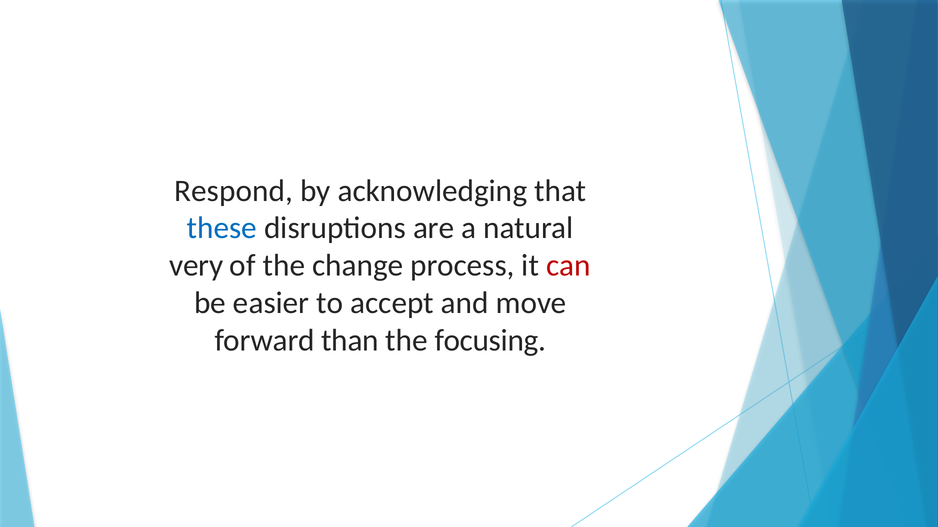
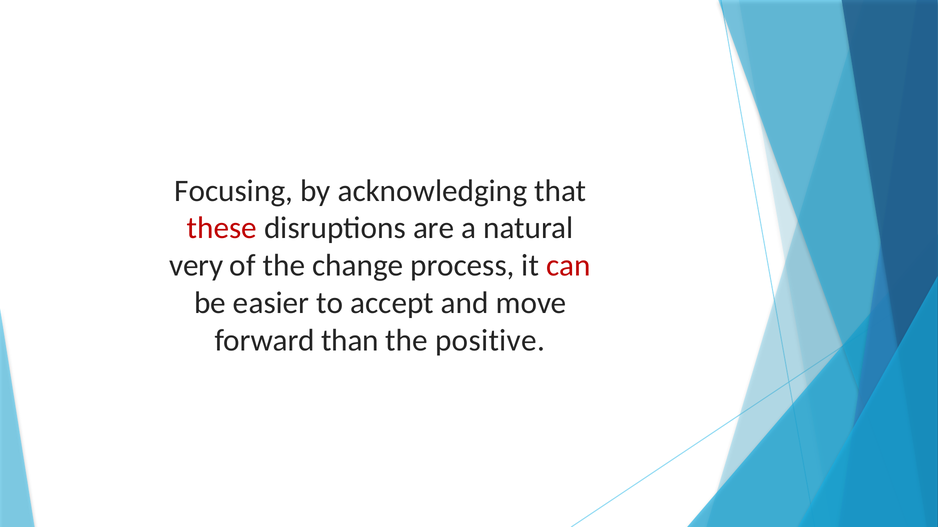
Respond: Respond -> Focusing (234, 191)
these colour: blue -> red (222, 228)
focusing: focusing -> positive (490, 341)
